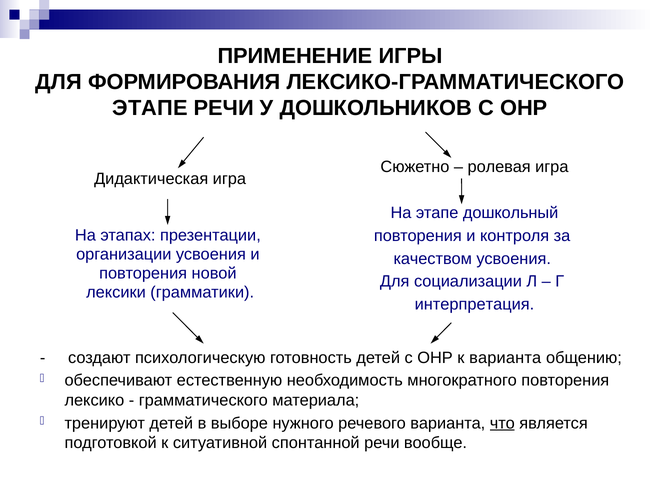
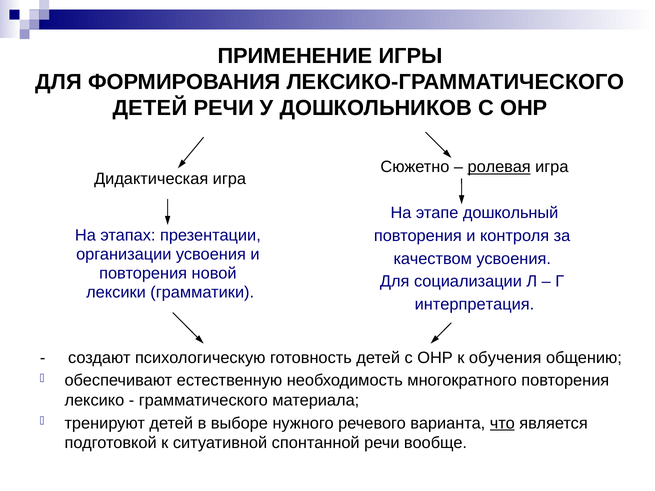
ЭТАПЕ: ЭТАПЕ -> ДЕТЕЙ (150, 108)
ролевая underline: none -> present (499, 167)
к варианта: варианта -> обучения (505, 358)
